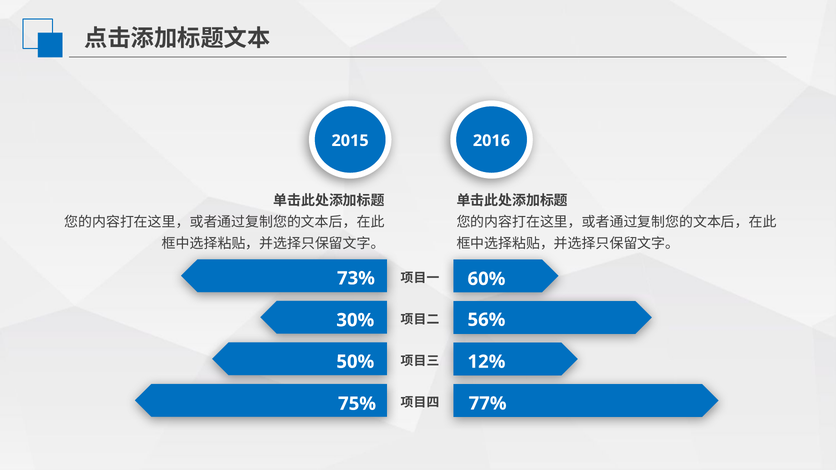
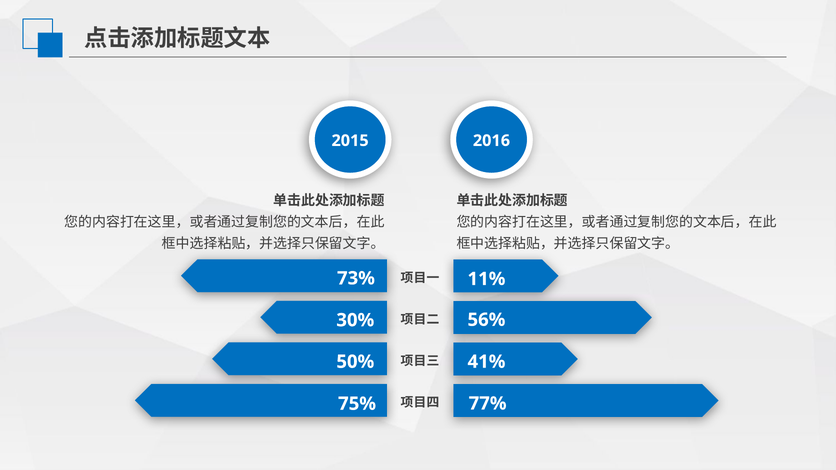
60%: 60% -> 11% (486, 279)
12%: 12% -> 41% (486, 362)
